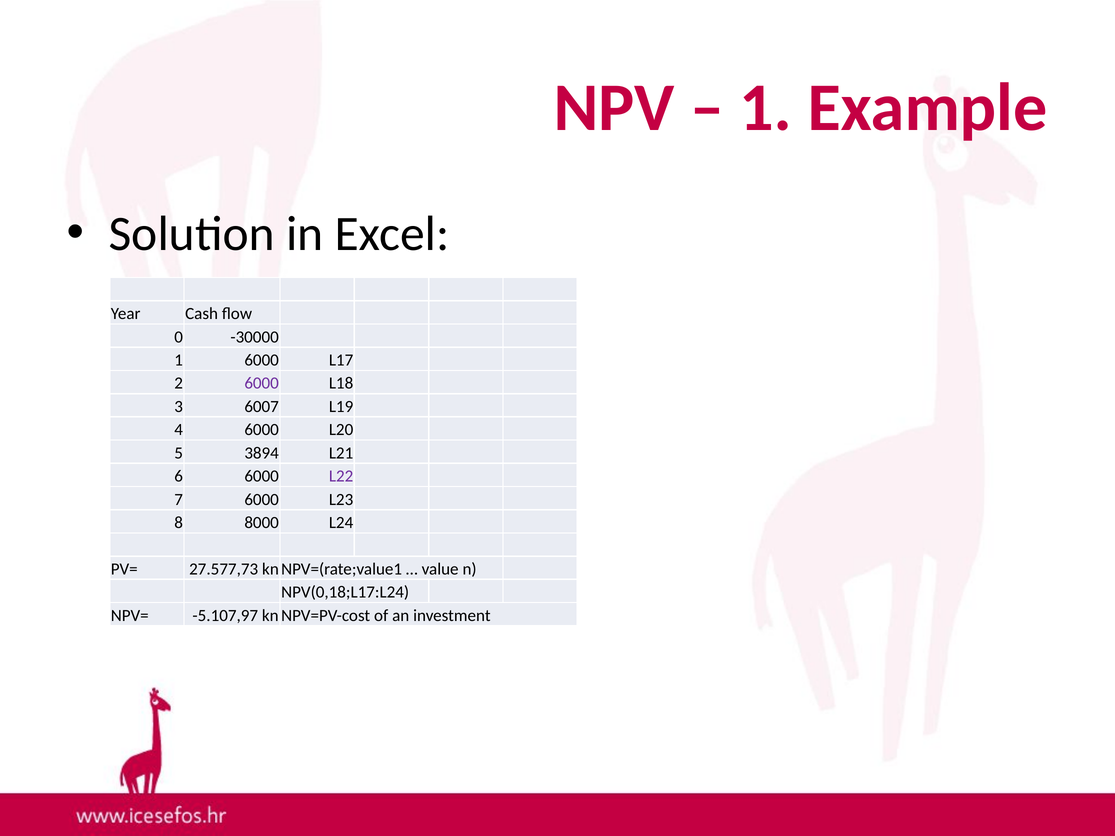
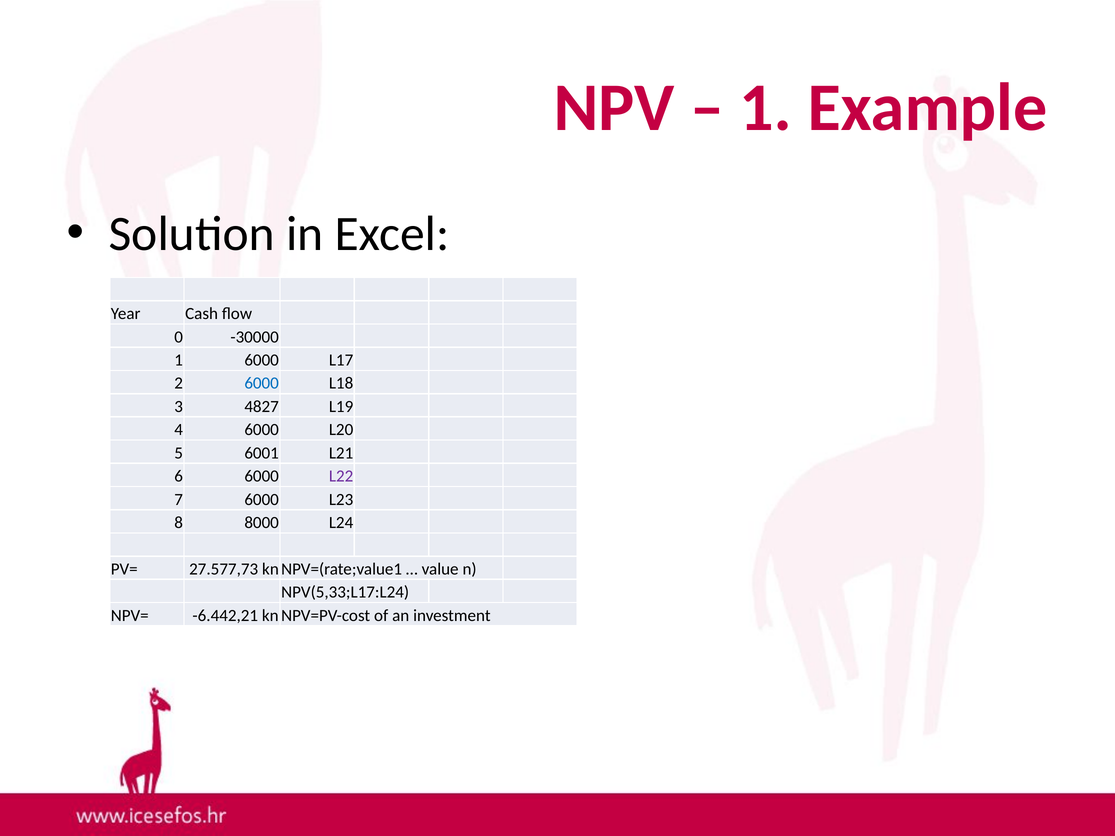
6000 colour: purple -> blue (262, 383)
6007: 6007 -> 4827 (262, 407)
3894: 3894 -> 6001 (262, 453)
NPV(0,18;L17:L24: NPV(0,18;L17:L24 -> NPV(5,33;L17:L24 (345, 592)
-5.107,97: -5.107,97 -> -6.442,21 (225, 616)
